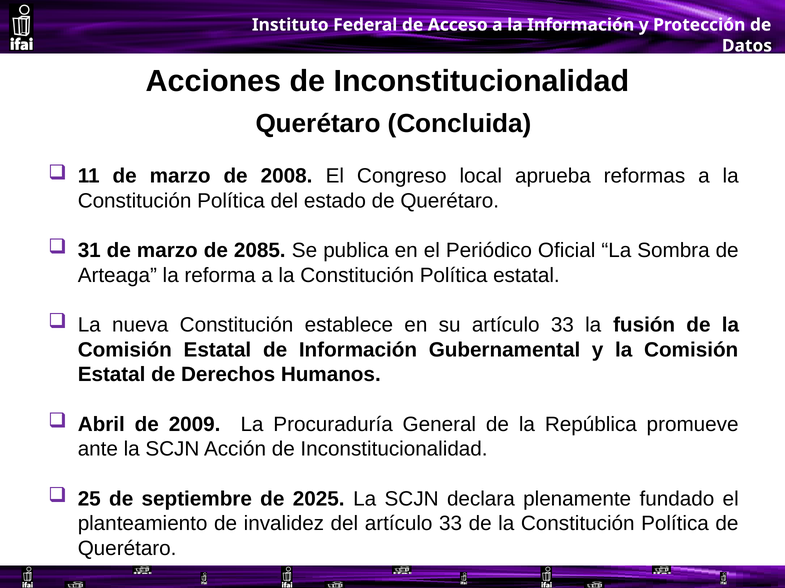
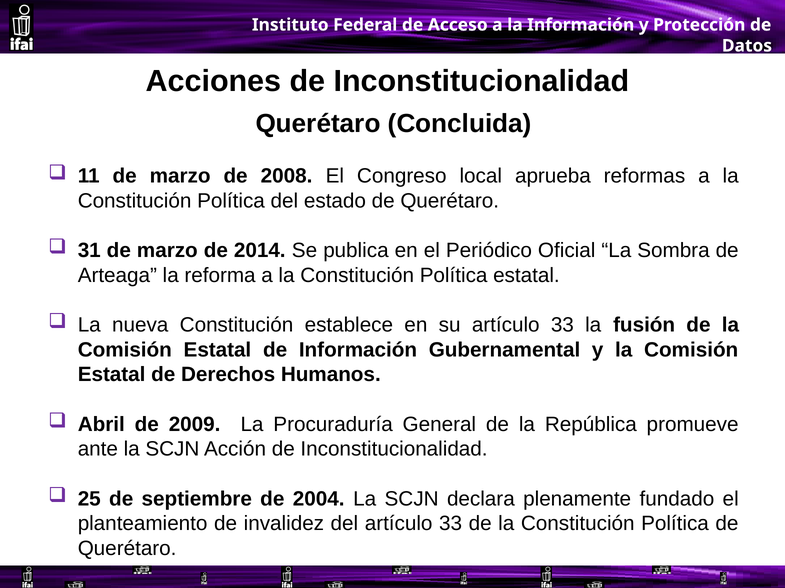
2085: 2085 -> 2014 (260, 251)
2025: 2025 -> 2004 (319, 499)
